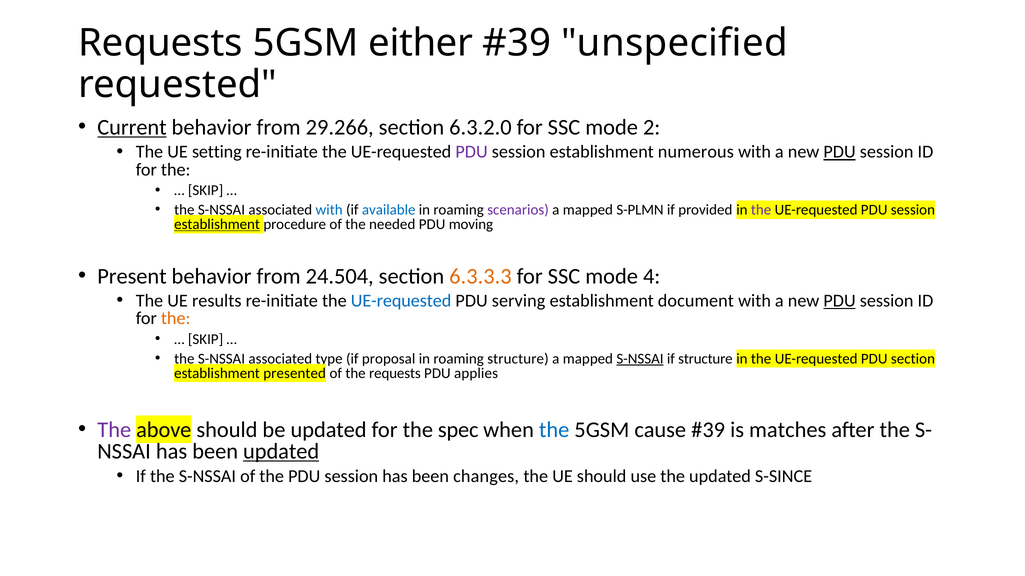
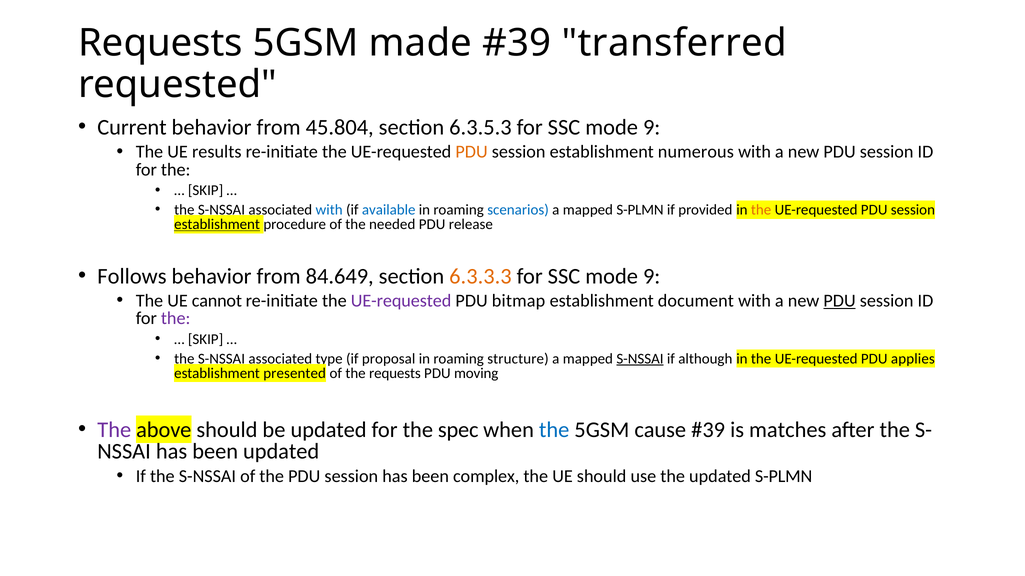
either: either -> made (420, 43)
unspecified: unspecified -> transferred (674, 43)
Current underline: present -> none (132, 127)
29.266: 29.266 -> 45.804 (340, 127)
6.3.2.0: 6.3.2.0 -> 6.3.5.3 (480, 127)
2: 2 -> 9 (652, 127)
setting: setting -> results (217, 152)
PDU colour: purple -> orange (472, 152)
PDU underline: present -> none (840, 152)
scenarios colour: purple -> blue (518, 210)
the colour: purple -> orange (761, 210)
moving: moving -> release (471, 225)
Present: Present -> Follows (132, 276)
24.504: 24.504 -> 84.649 (340, 276)
4: 4 -> 9 (652, 276)
results: results -> cannot (217, 301)
UE-requested colour: blue -> purple (401, 301)
serving: serving -> bitmap (519, 301)
the colour: orange -> purple (176, 319)
if structure: structure -> although (705, 359)
PDU section: section -> applies (913, 359)
applies: applies -> moving (476, 374)
updated underline: present -> none (281, 452)
changes: changes -> complex (486, 476)
updated S-SINCE: S-SINCE -> S-PLMN (784, 476)
